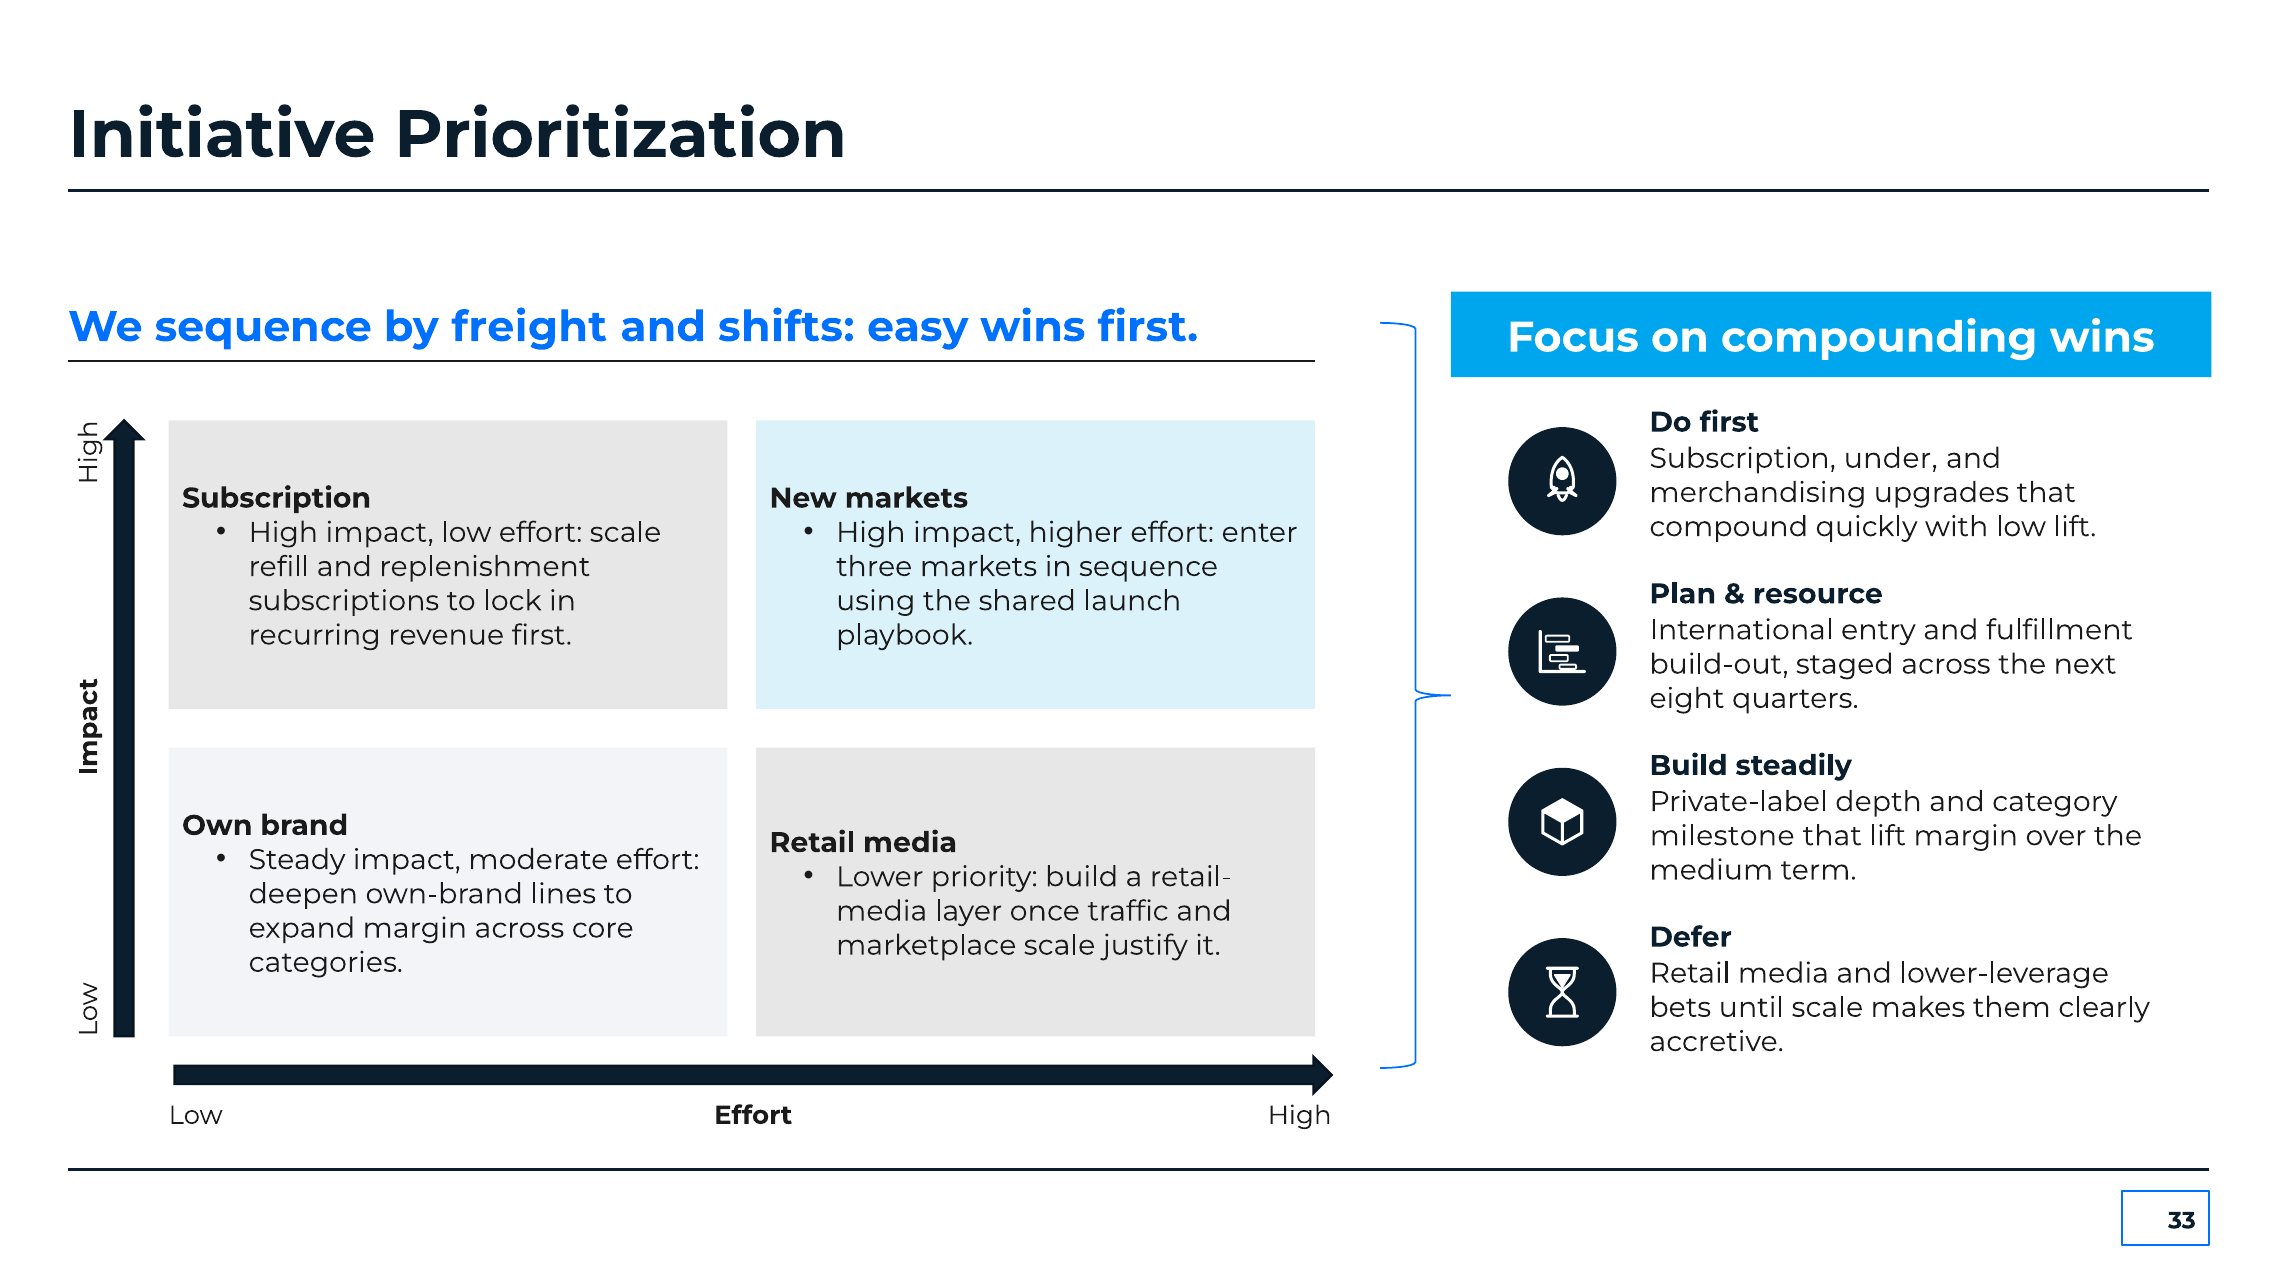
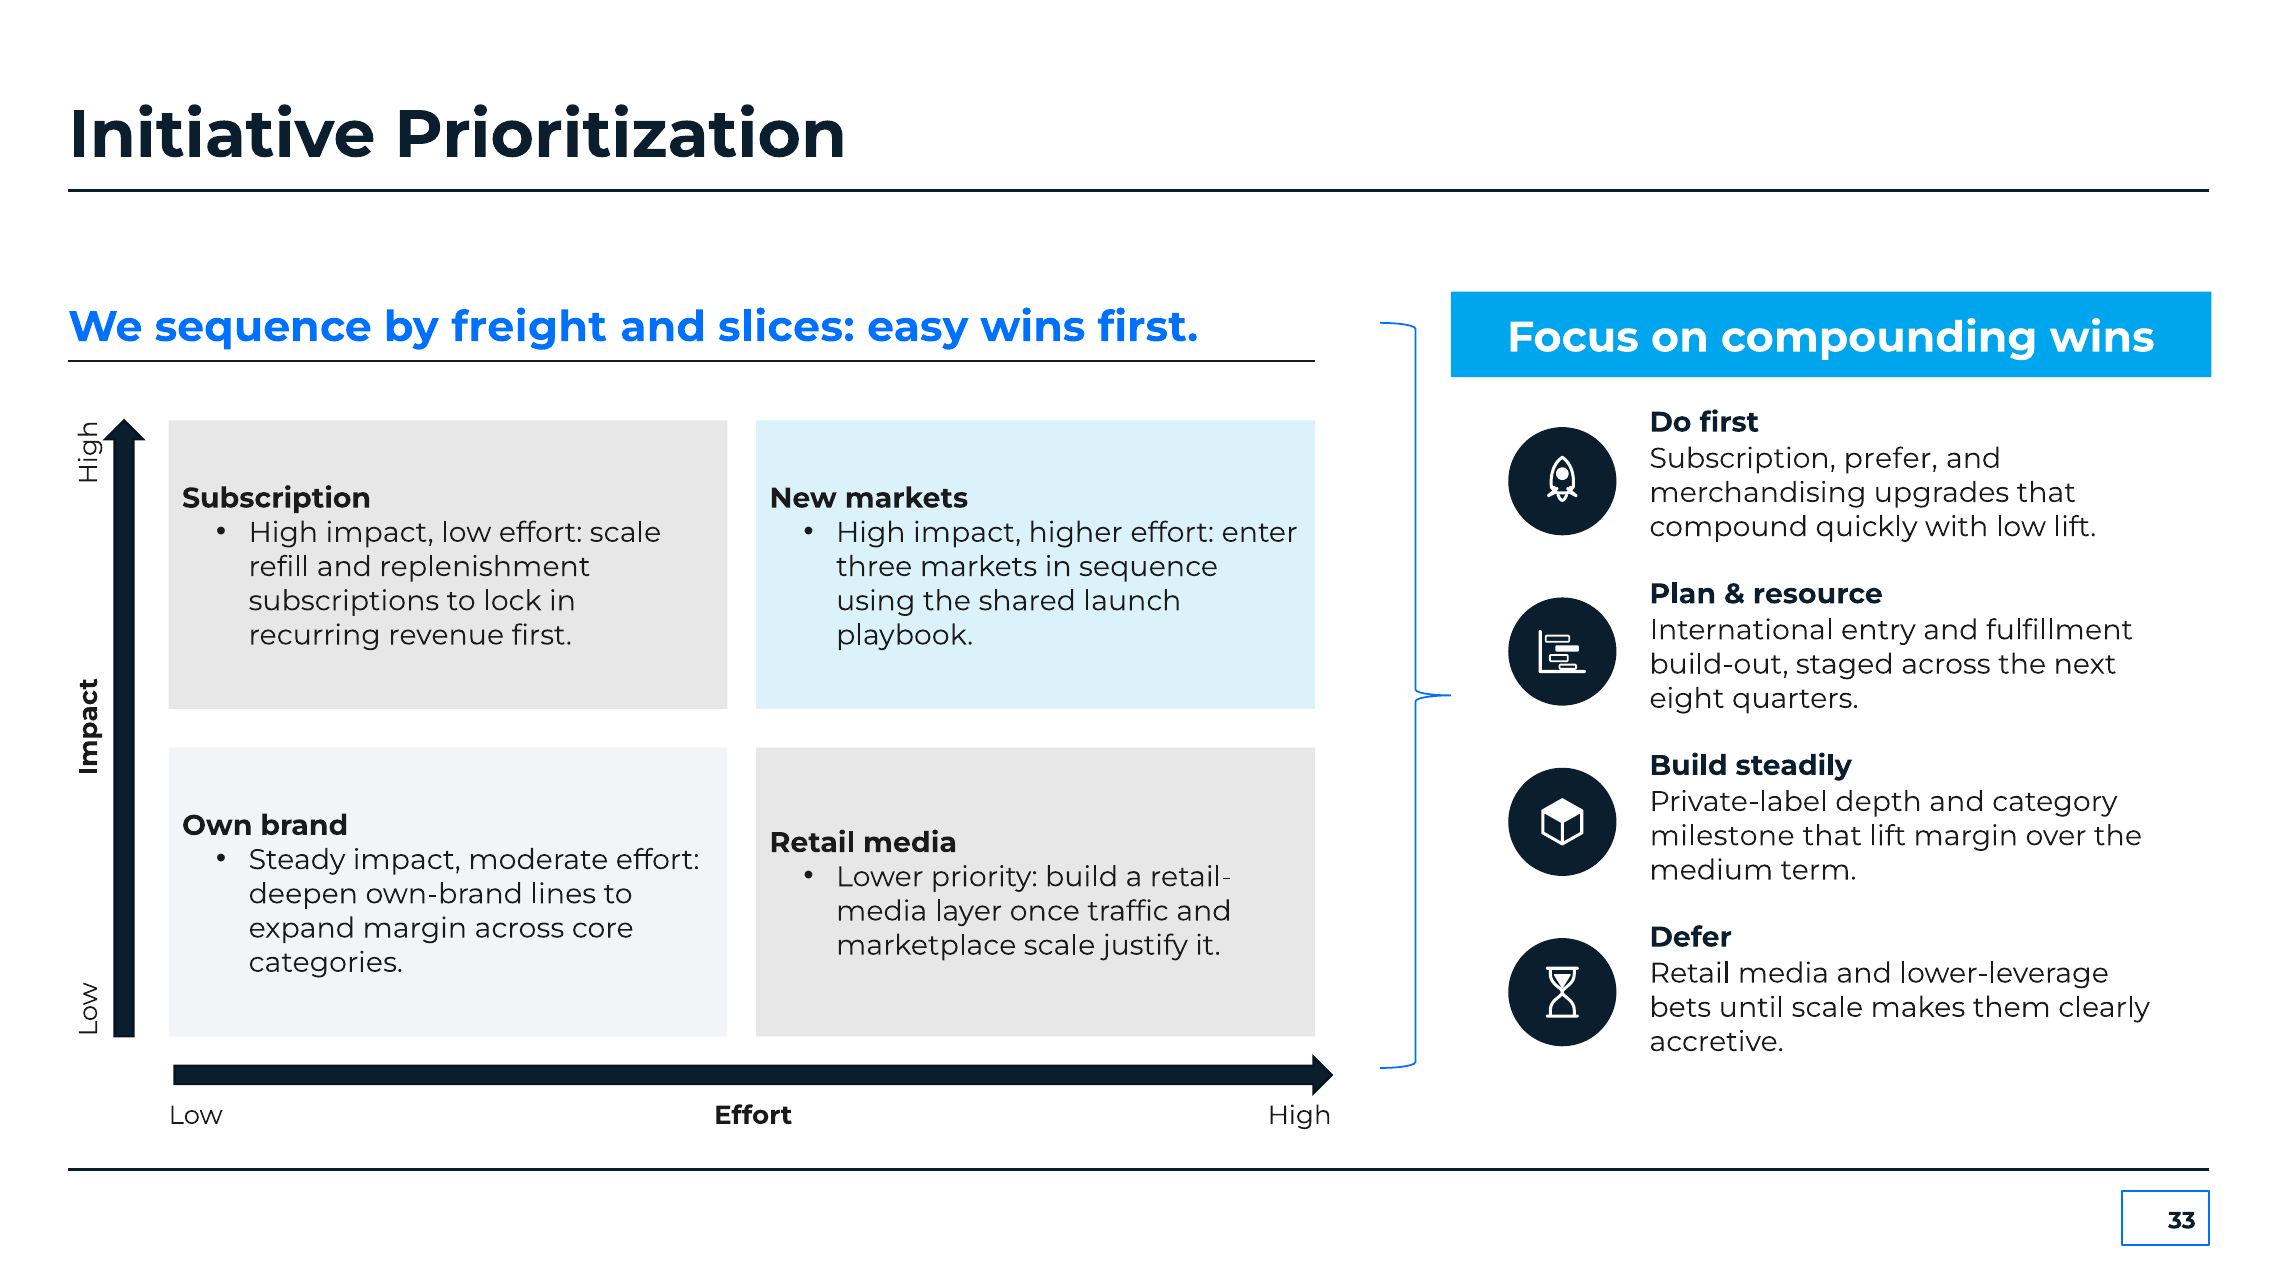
shifts: shifts -> slices (786, 327)
under: under -> prefer (1891, 458)
